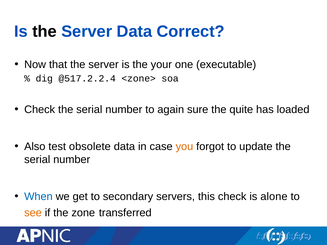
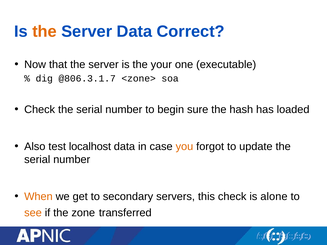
the colour: black -> orange (45, 31)
@517.2.2.4: @517.2.2.4 -> @806.3.1.7 (87, 79)
again: again -> begin (171, 110)
quite: quite -> hash (241, 110)
obsolete: obsolete -> localhost (90, 147)
When colour: blue -> orange (38, 197)
